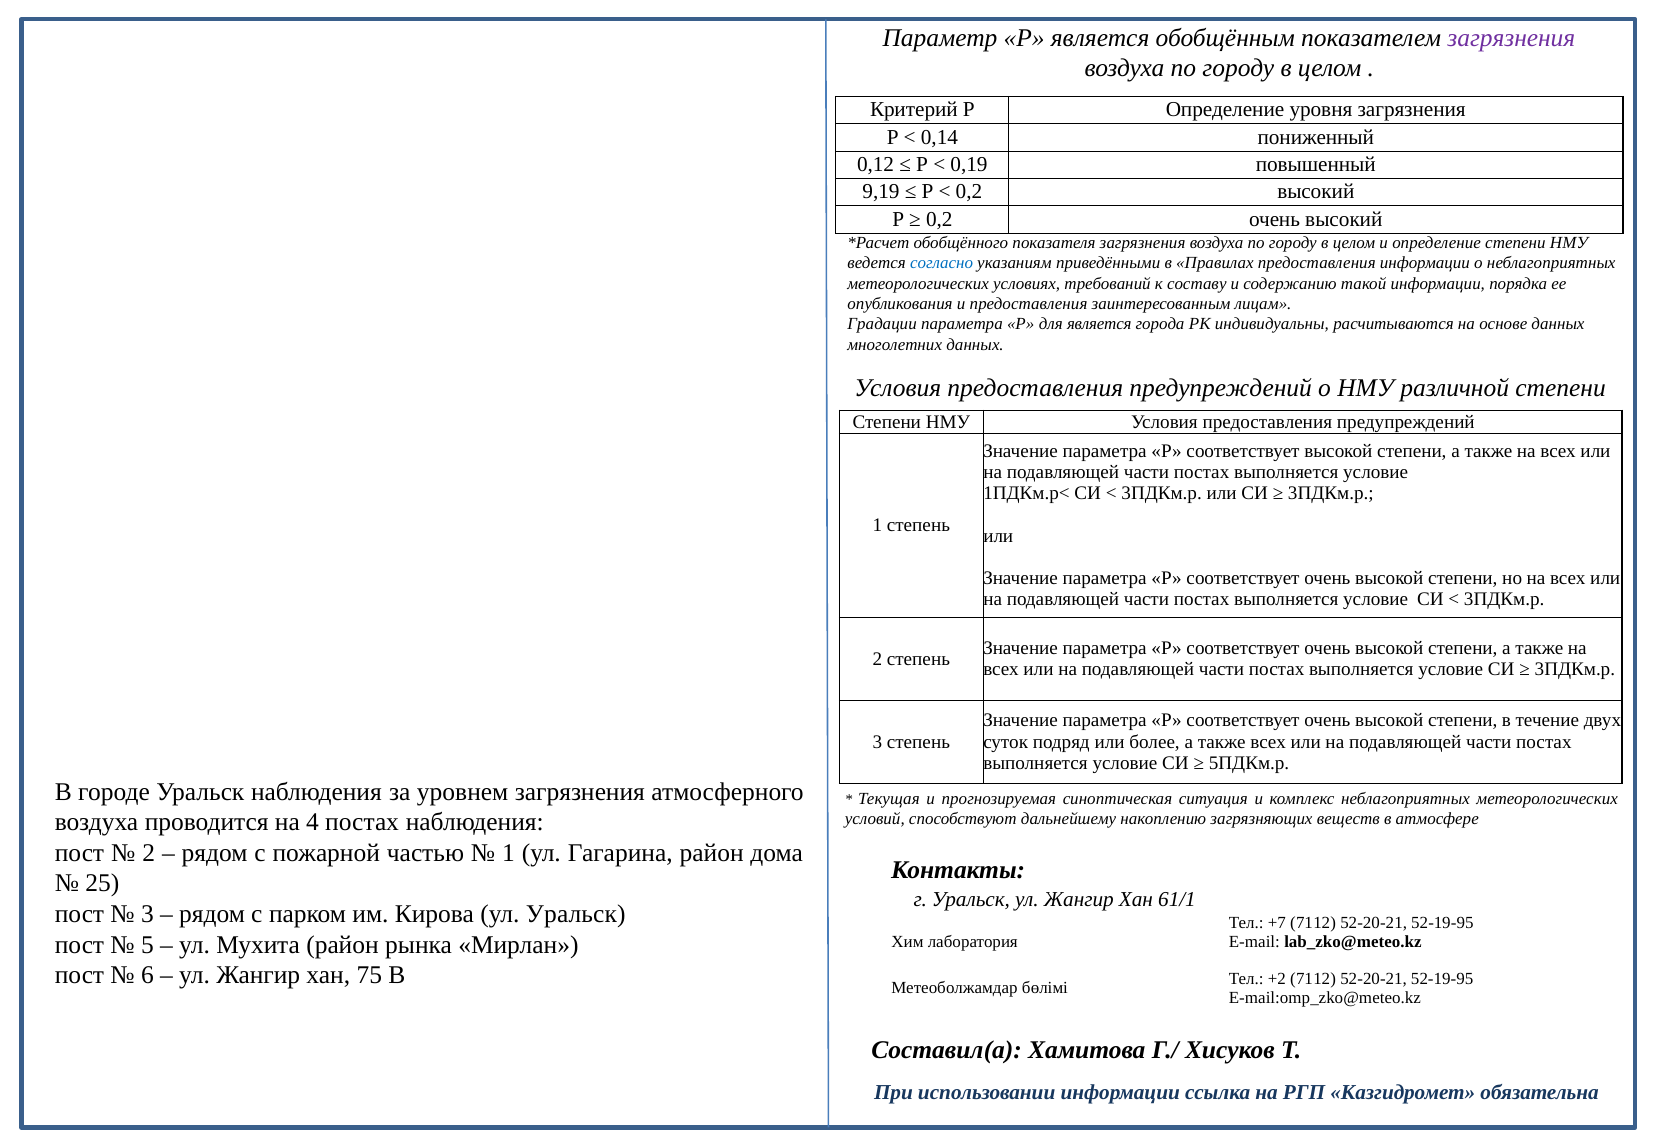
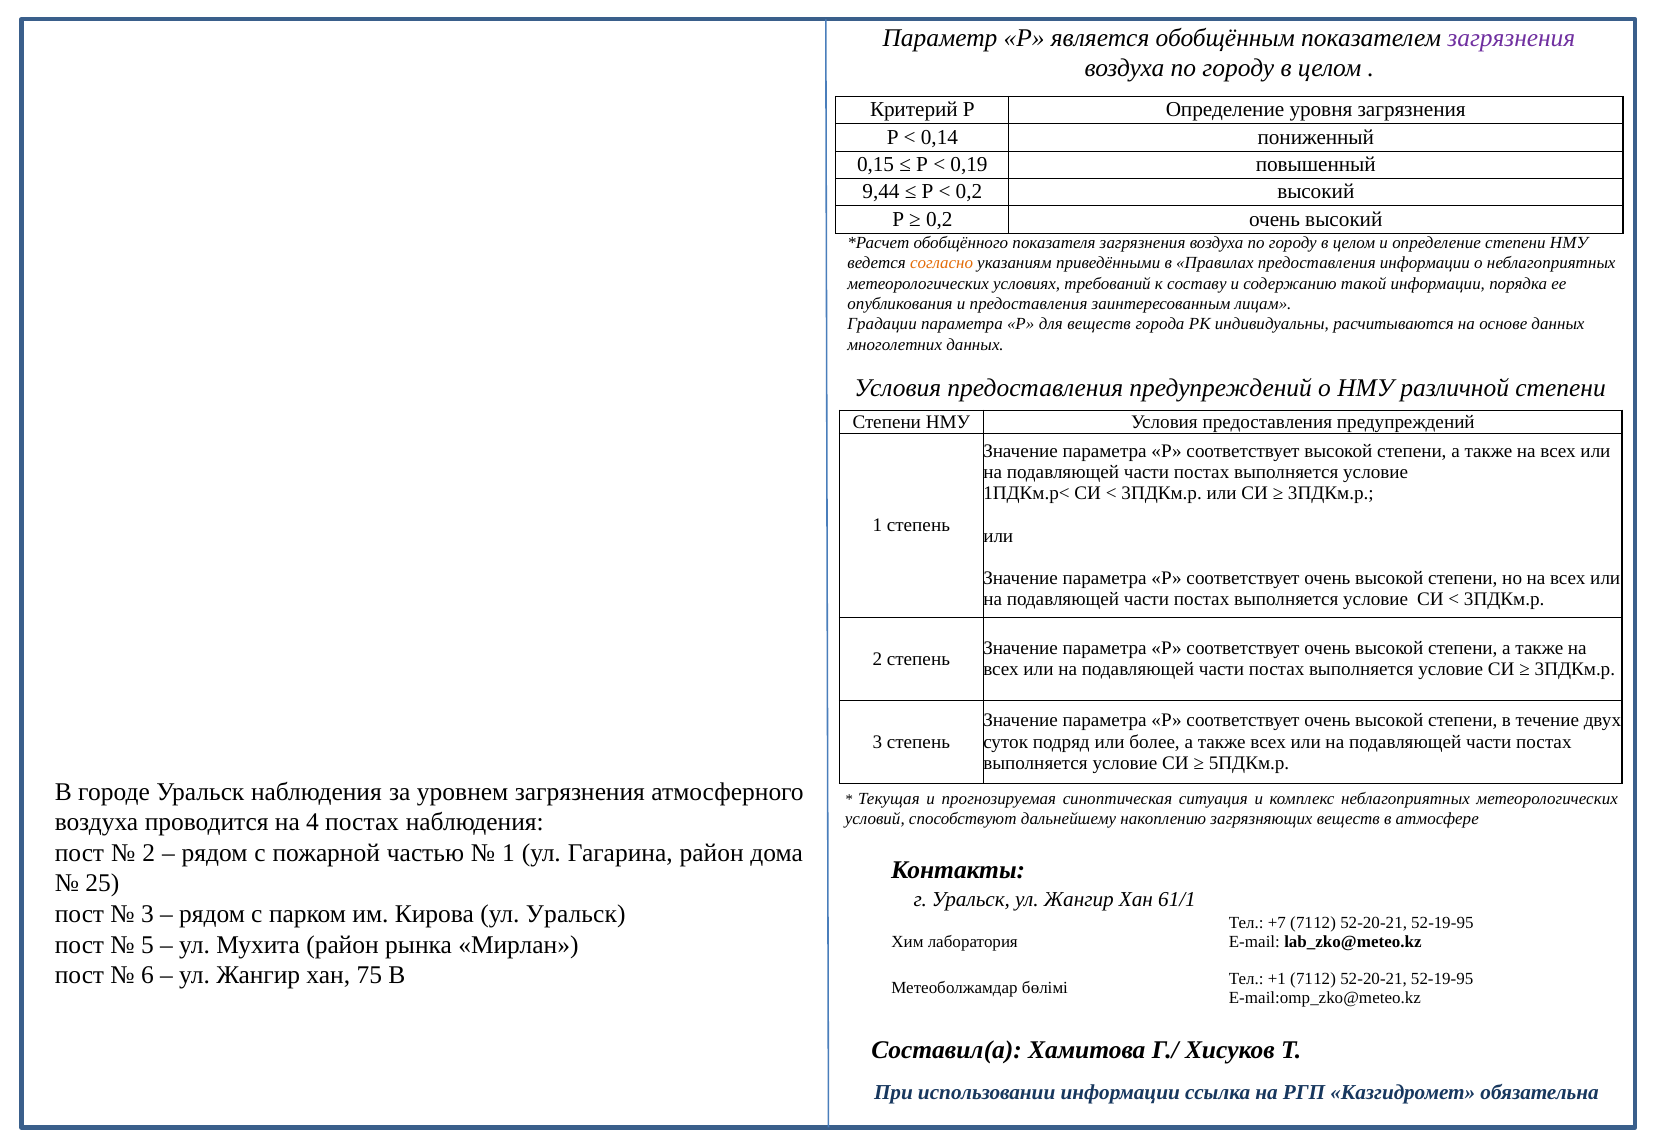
0,12: 0,12 -> 0,15 (876, 164)
9,19: 9,19 -> 9,44 (881, 192)
согласно colour: blue -> orange (942, 263)
для является: является -> веществ (1099, 324)
+2: +2 -> +1 (1277, 979)
